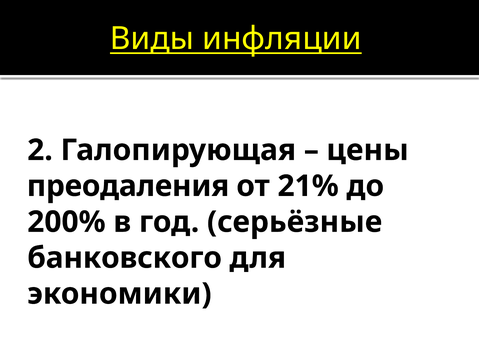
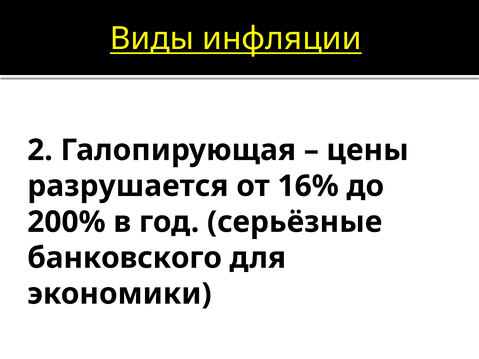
преодаления: преодаления -> разрушается (128, 186)
21%: 21% -> 16% (308, 186)
